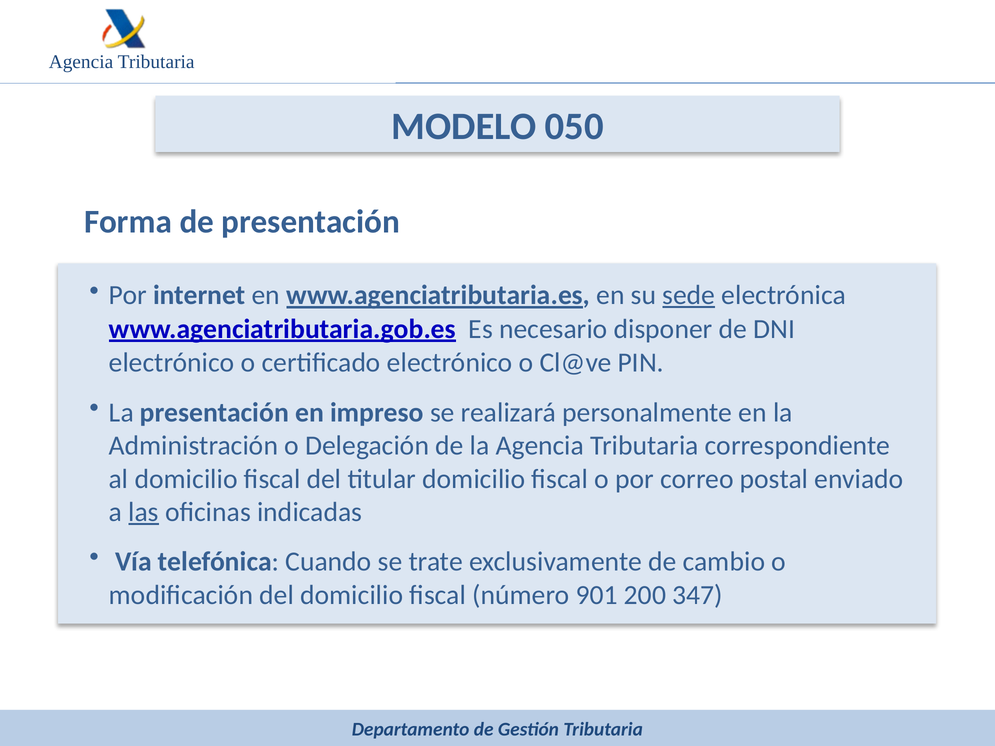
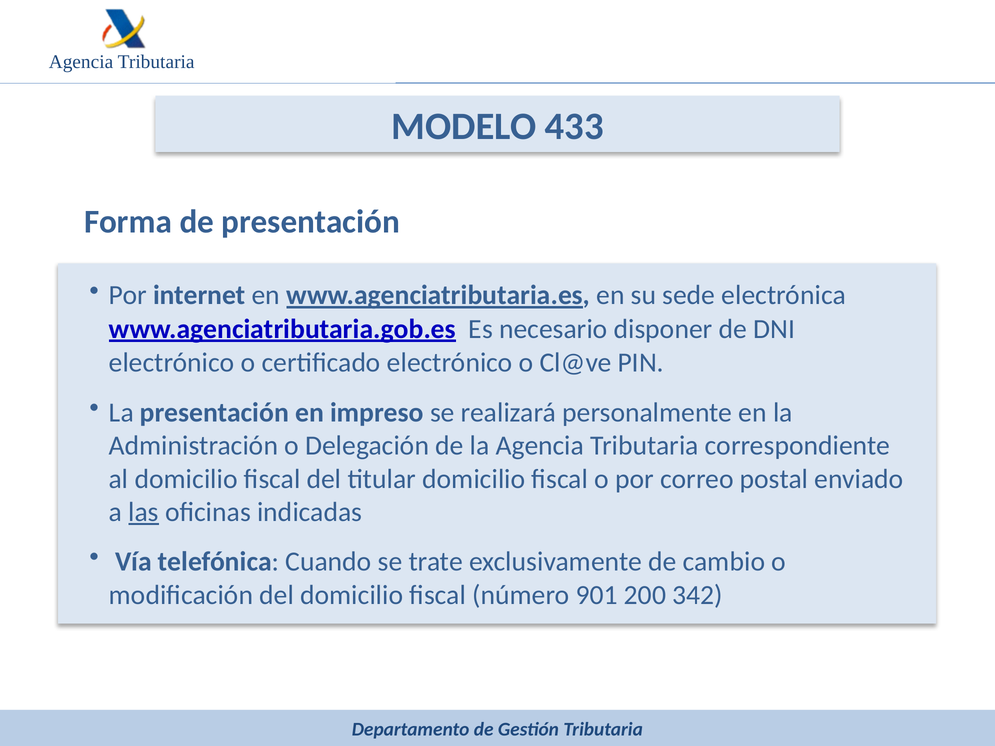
050: 050 -> 433 (574, 127)
sede underline: present -> none (689, 295)
347: 347 -> 342 (697, 595)
